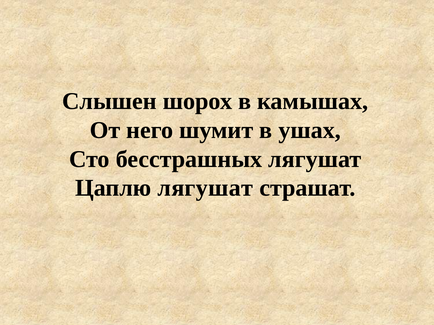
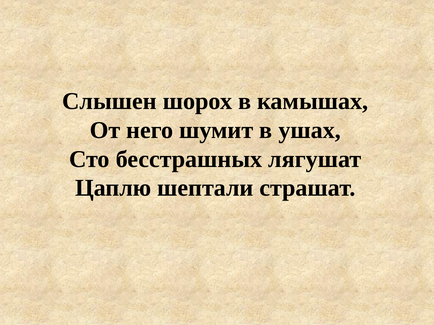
Цаплю лягушат: лягушат -> шептали (205, 188)
